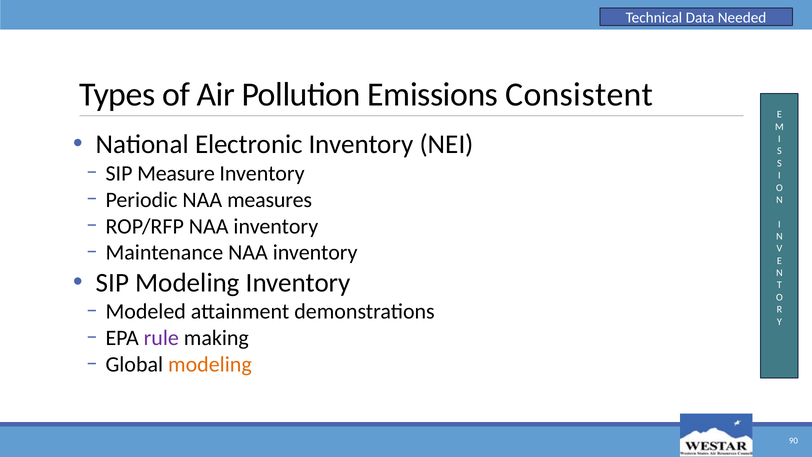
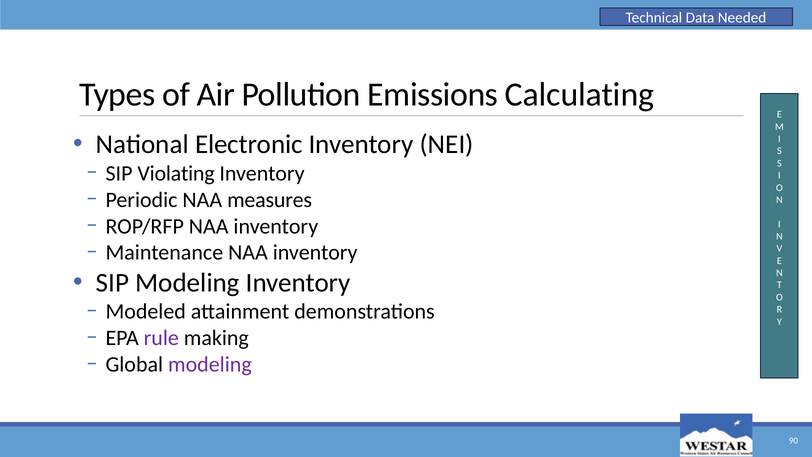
Consistent: Consistent -> Calculating (580, 95)
Measure: Measure -> Violating (176, 173)
modeling colour: orange -> purple (210, 364)
